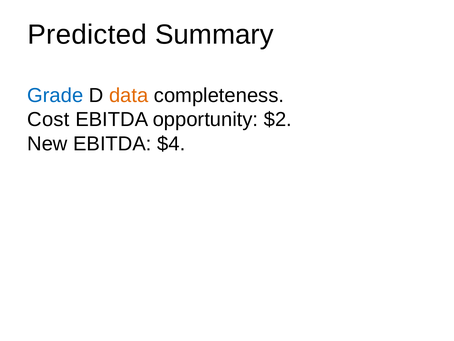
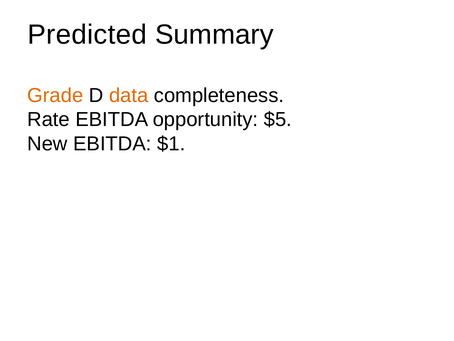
Grade colour: blue -> orange (55, 95)
Cost: Cost -> Rate (48, 119)
$2: $2 -> $5 (278, 119)
$4: $4 -> $1 (171, 144)
